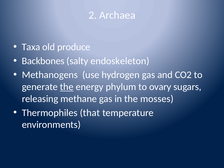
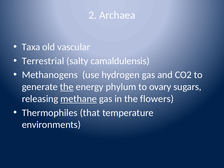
produce: produce -> vascular (74, 47)
Backbones: Backbones -> Terrestrial (43, 61)
endoskeleton: endoskeleton -> camaldulensis (120, 61)
methane underline: none -> present (79, 99)
mosses: mosses -> flowers (157, 99)
